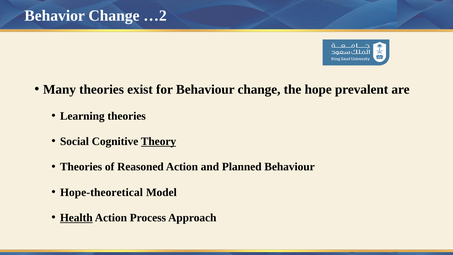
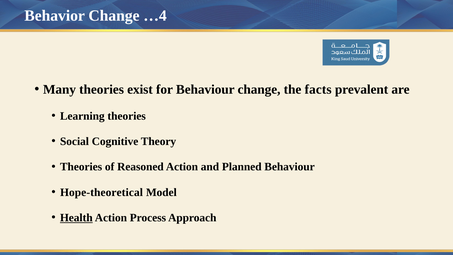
…2: …2 -> …4 (155, 16)
hope: hope -> facts (318, 89)
Theory underline: present -> none (159, 141)
